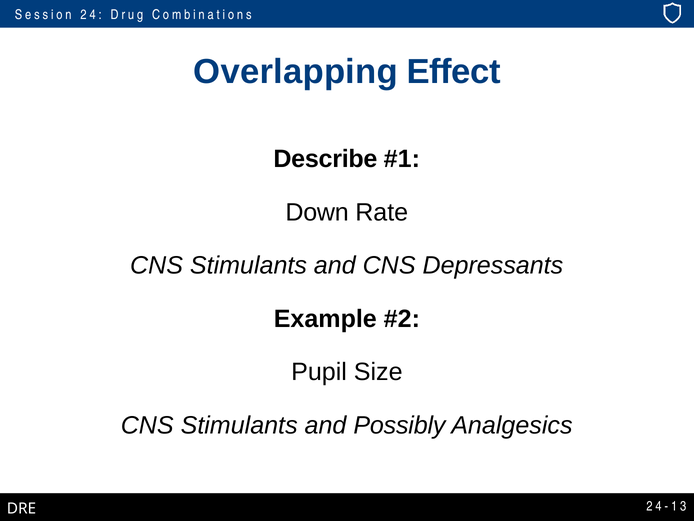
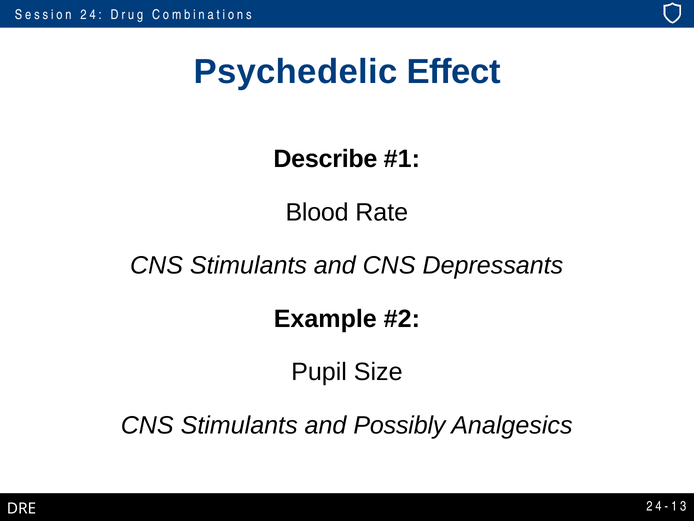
Overlapping: Overlapping -> Psychedelic (296, 72)
Down: Down -> Blood (317, 212)
